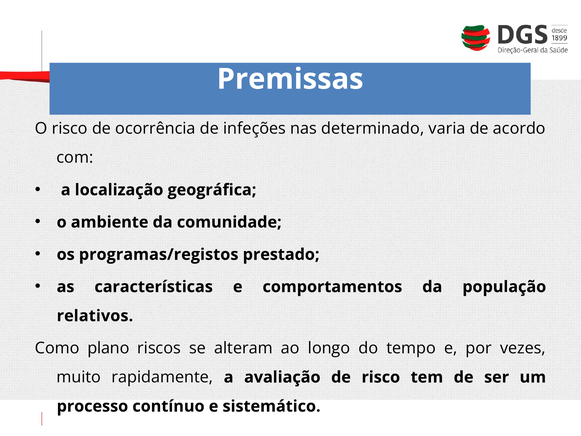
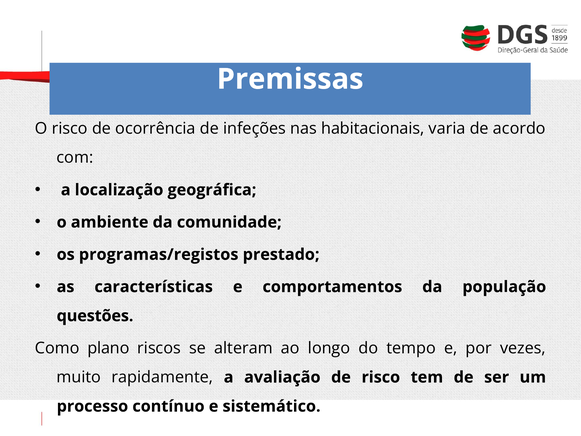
determinado: determinado -> habitacionais (373, 128)
relativos: relativos -> questões (95, 316)
